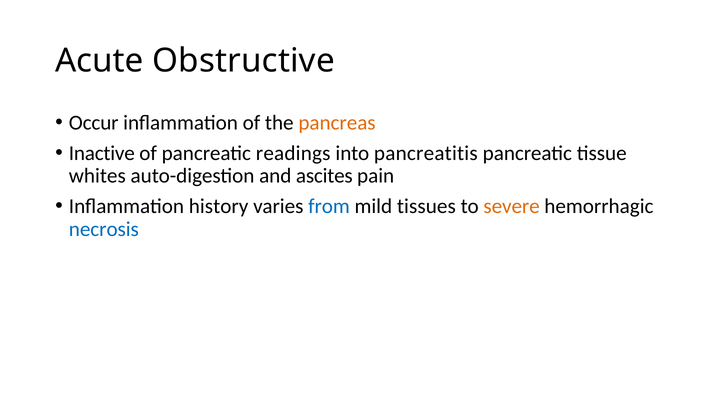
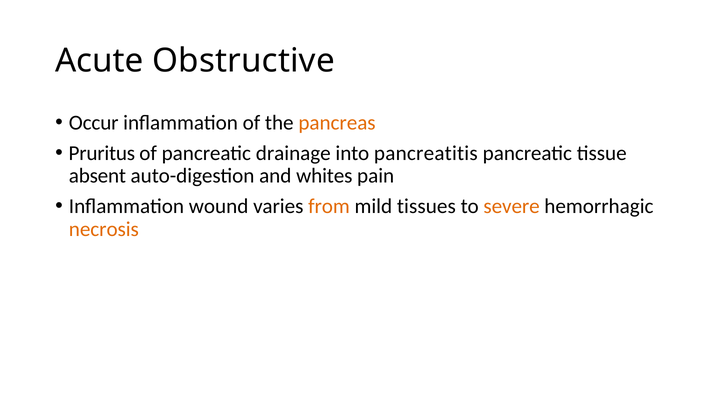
Inactive: Inactive -> Pruritus (102, 153)
readings: readings -> drainage (293, 153)
whites: whites -> absent (97, 176)
ascites: ascites -> whites (324, 176)
history: history -> wound (219, 206)
from colour: blue -> orange (329, 206)
necrosis colour: blue -> orange (104, 229)
